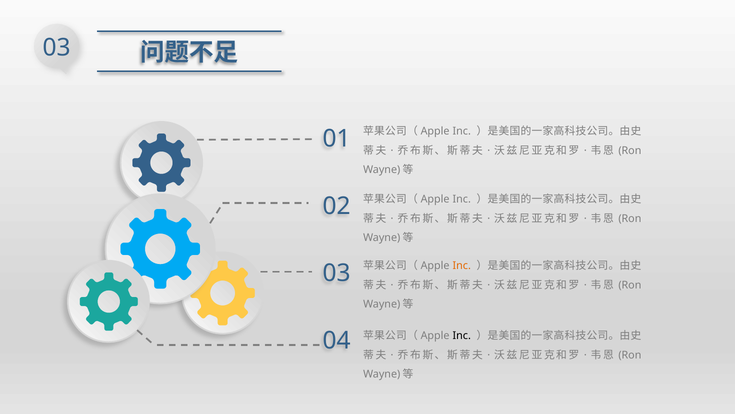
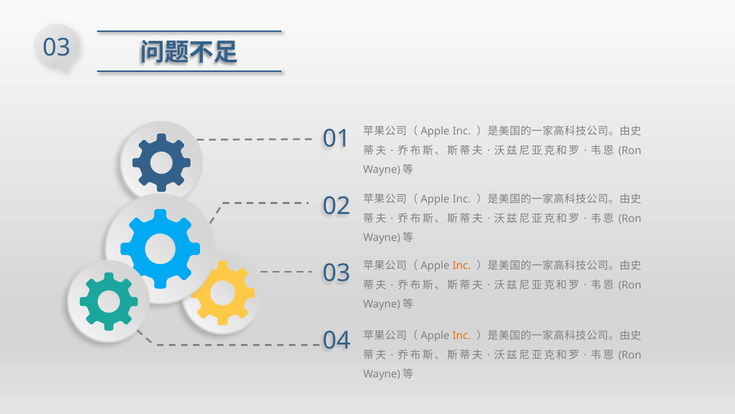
Inc colour: black -> orange (462, 335)
